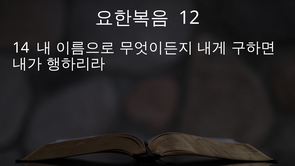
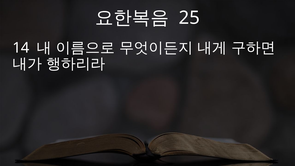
12: 12 -> 25 (189, 18)
